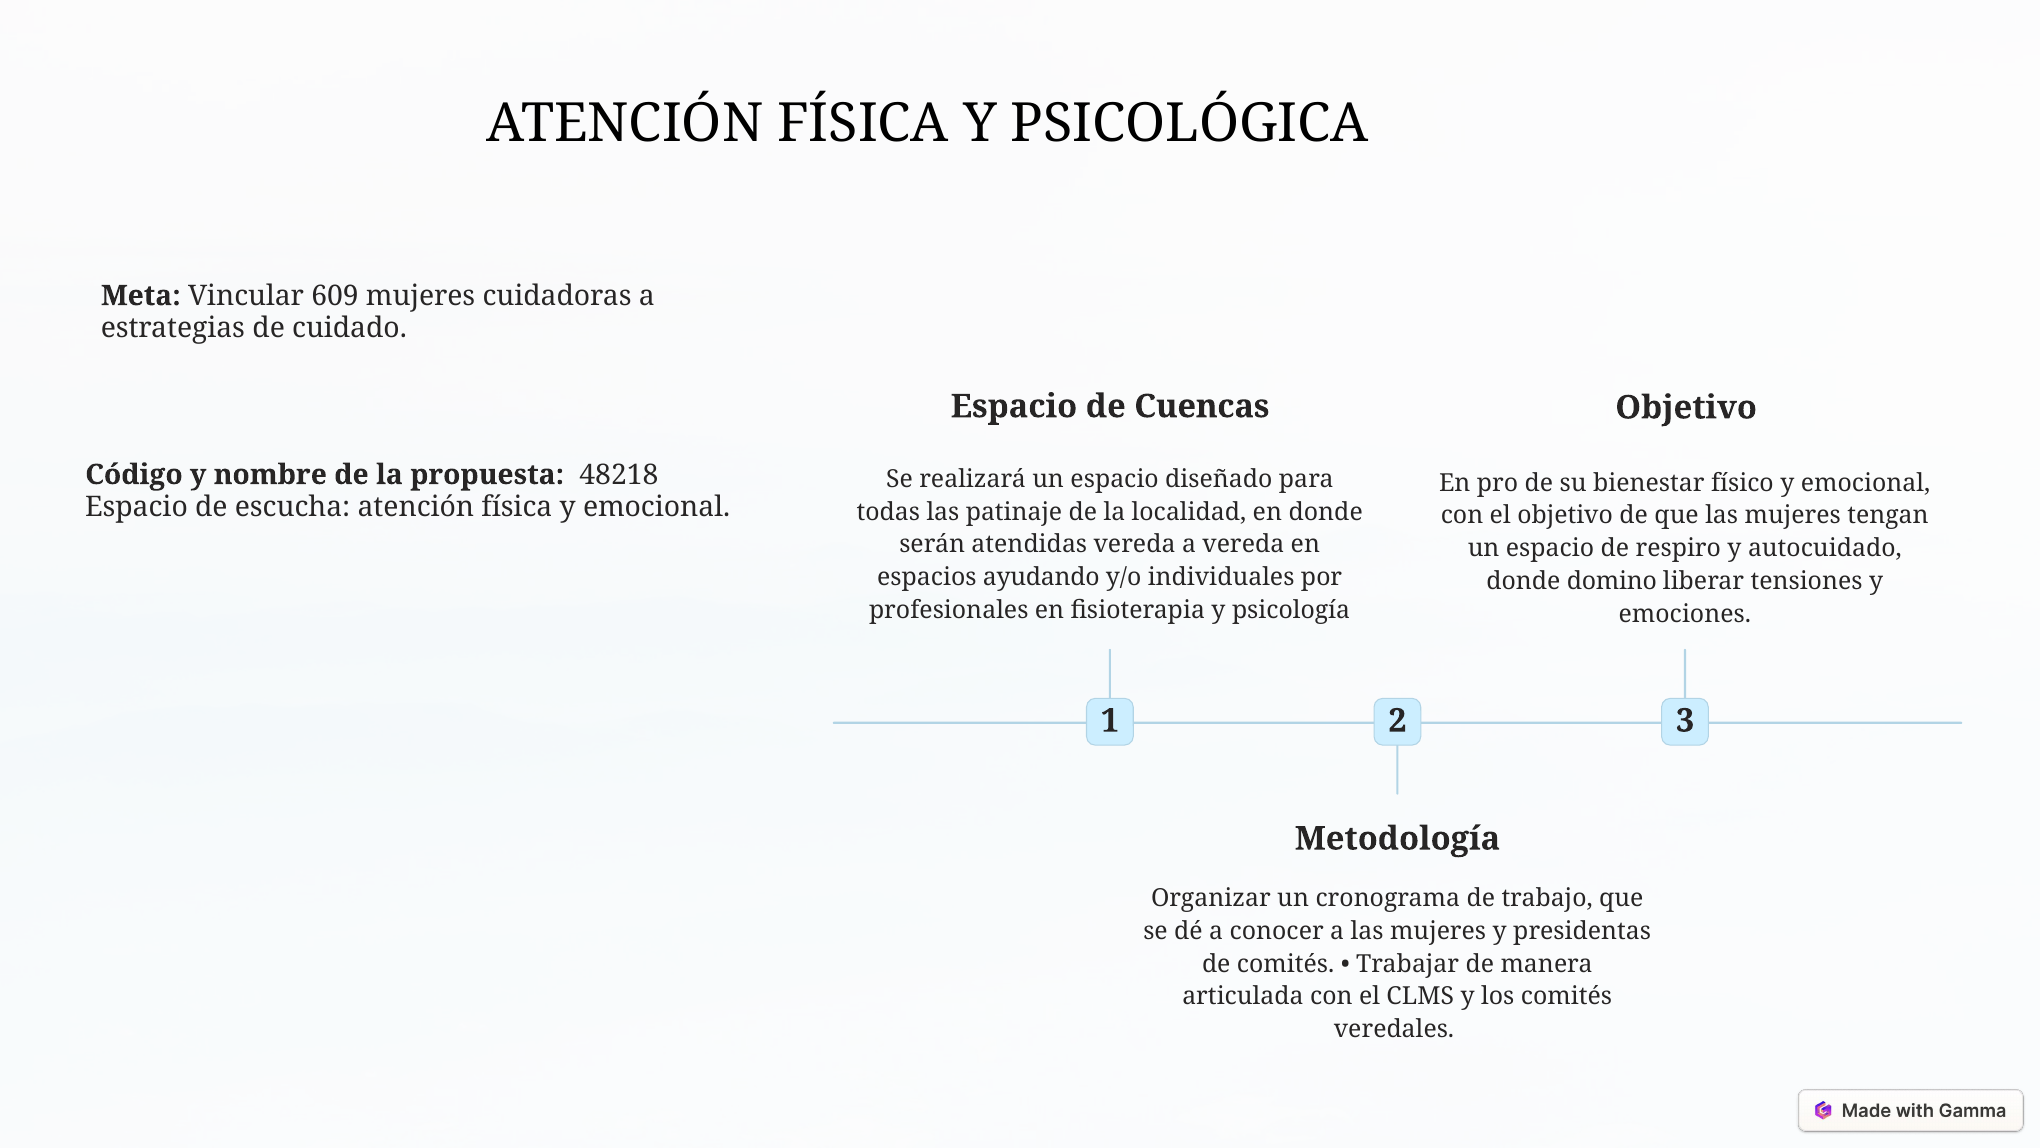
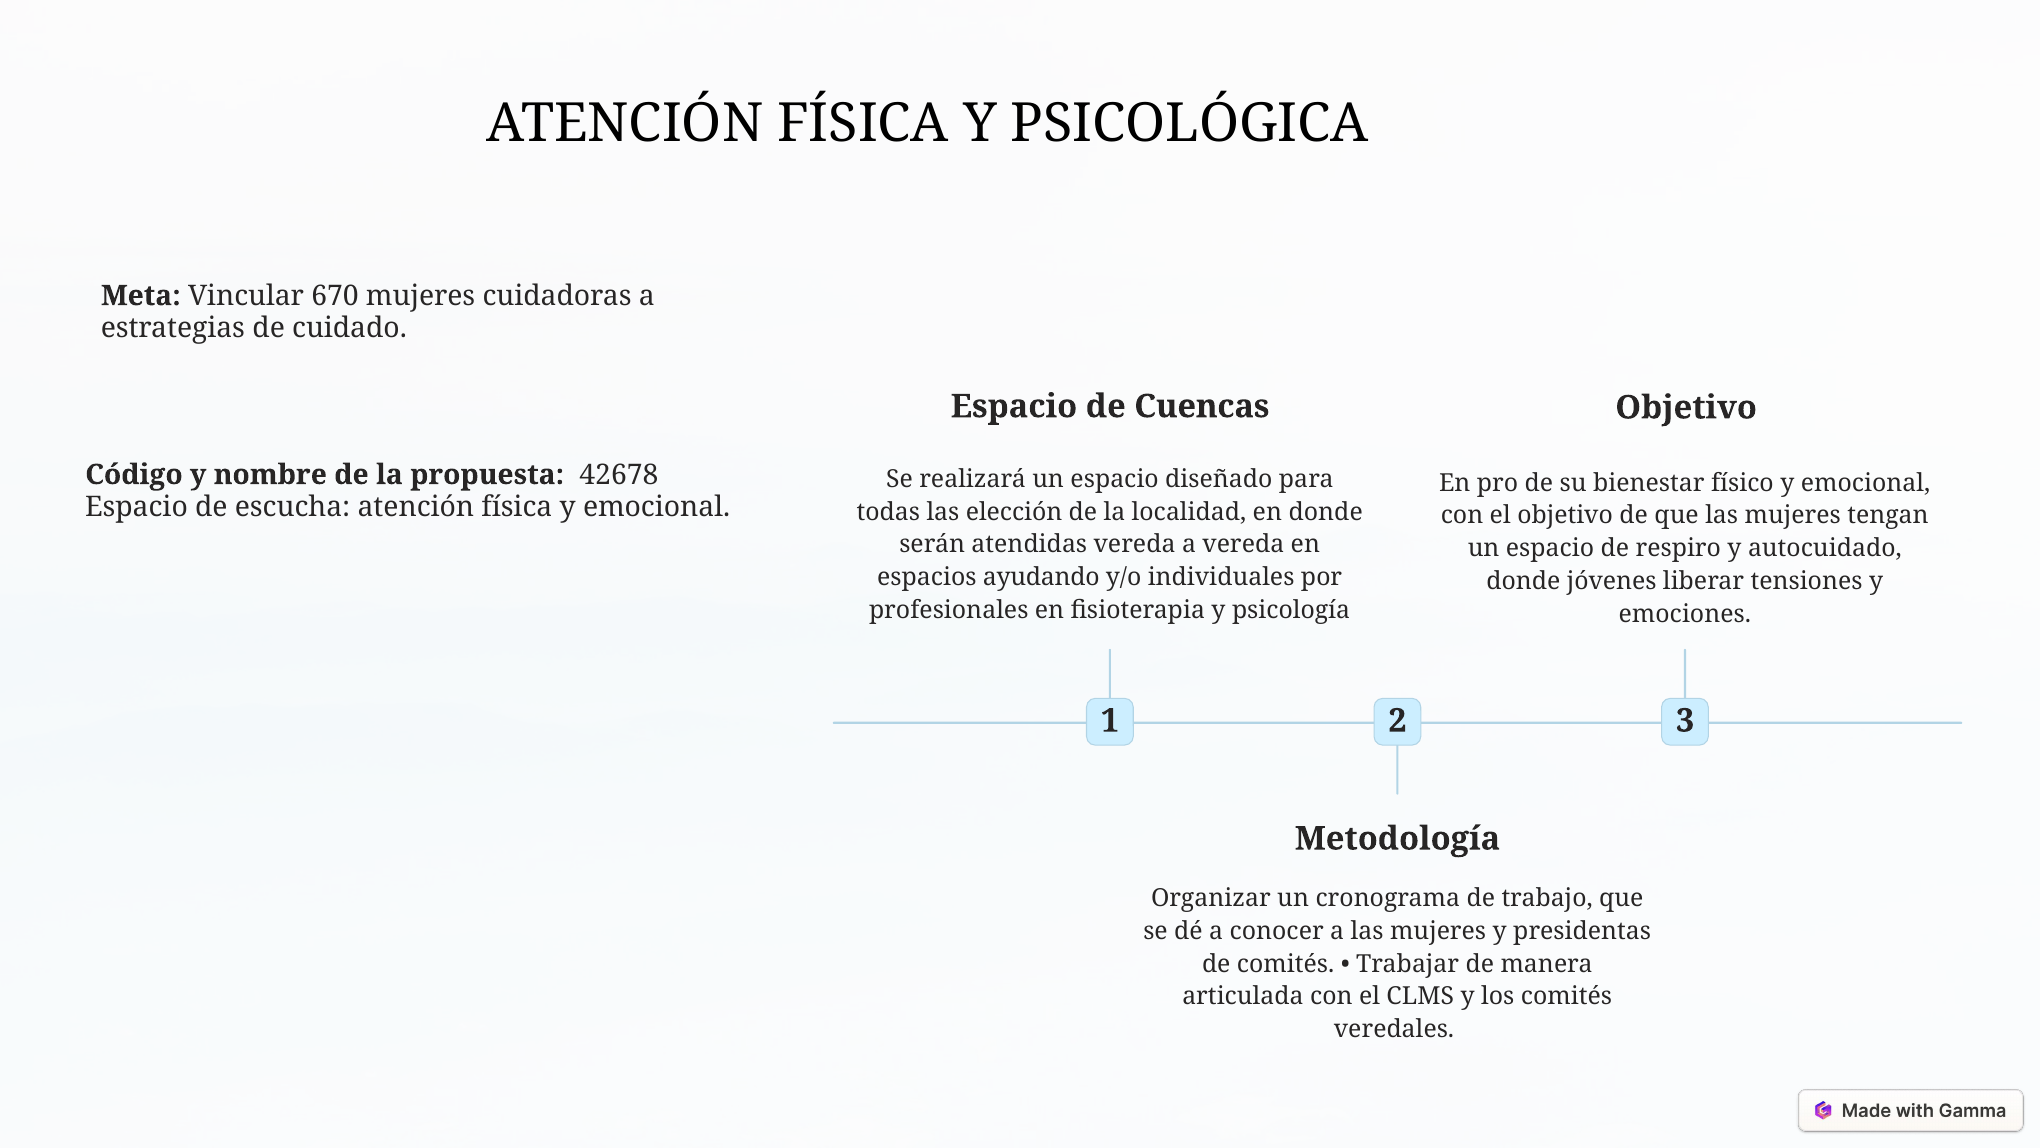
609: 609 -> 670 (335, 296)
48218: 48218 -> 42678 (619, 475)
patinaje: patinaje -> elección (1014, 512)
domino: domino -> jóvenes (1612, 581)
